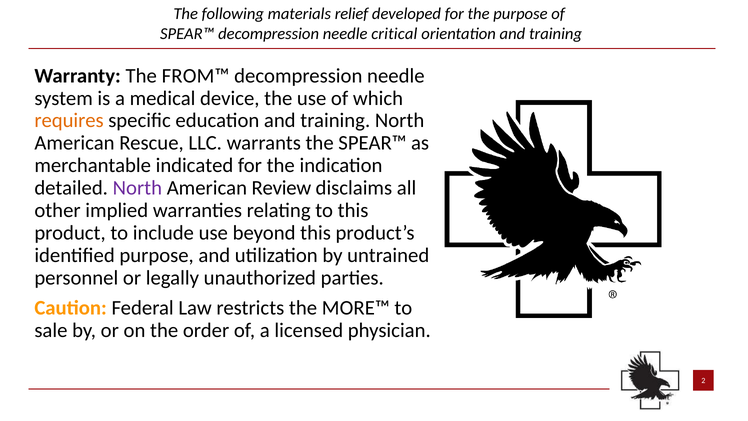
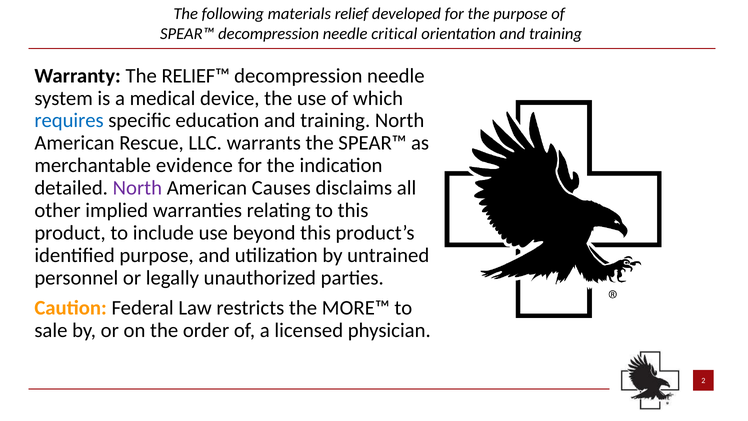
FROM™: FROM™ -> RELIEF™ (196, 76)
requires colour: orange -> blue (69, 121)
indicated: indicated -> evidence (194, 165)
Review: Review -> Causes (281, 188)
